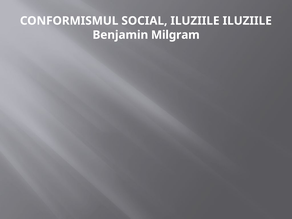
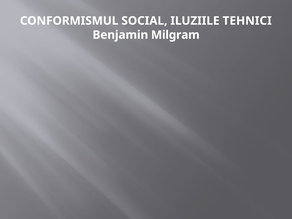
ILUZIILE ILUZIILE: ILUZIILE -> TEHNICI (247, 21)
